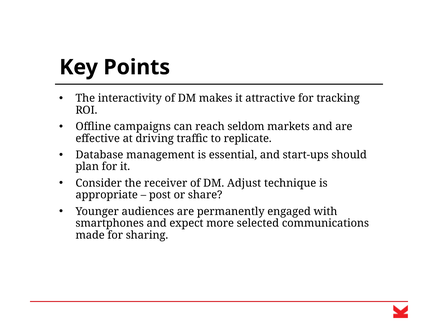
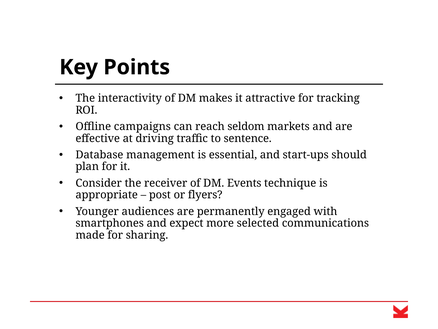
replicate: replicate -> sentence (248, 138)
Adjust: Adjust -> Events (244, 183)
share: share -> flyers (205, 195)
